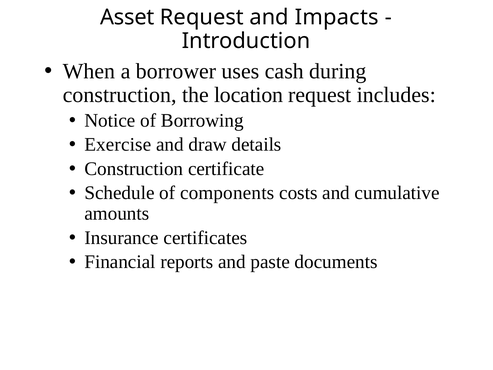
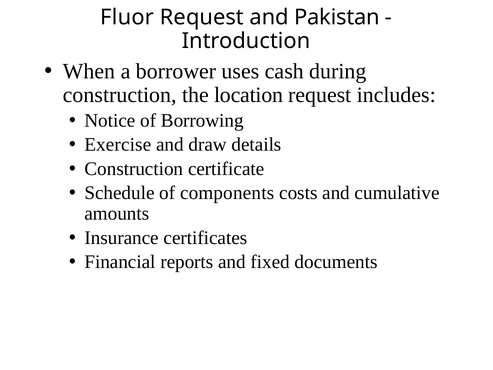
Asset: Asset -> Fluor (127, 17)
Impacts: Impacts -> Pakistan (337, 17)
paste: paste -> fixed (270, 262)
